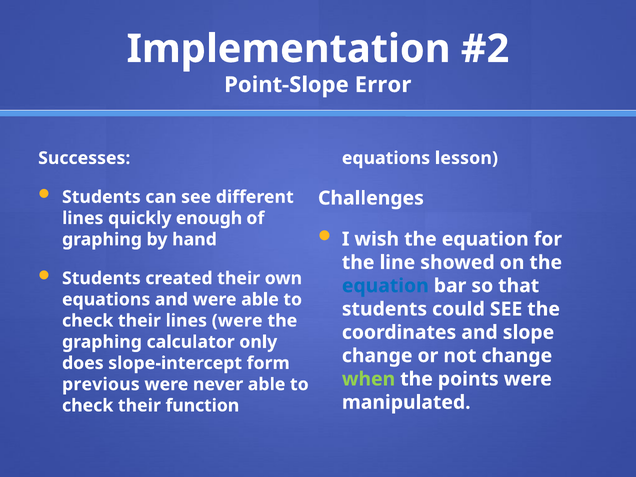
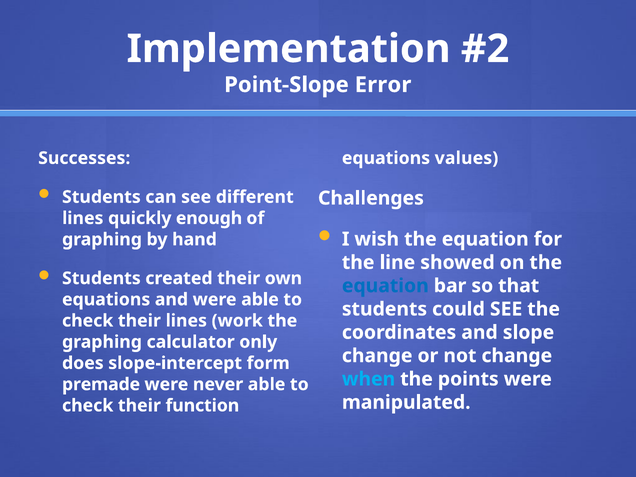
lesson: lesson -> values (466, 158)
lines were: were -> work (237, 321)
when colour: light green -> light blue (369, 379)
previous: previous -> premade (101, 384)
